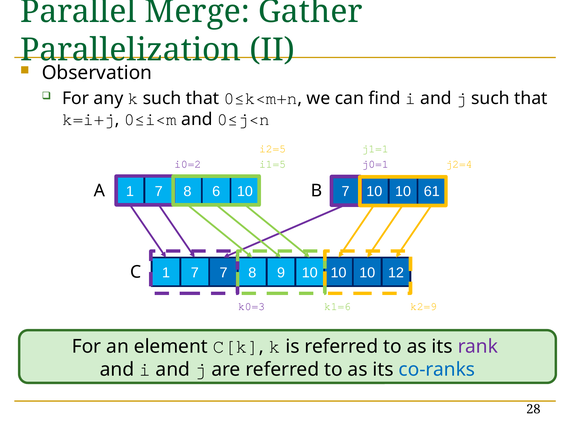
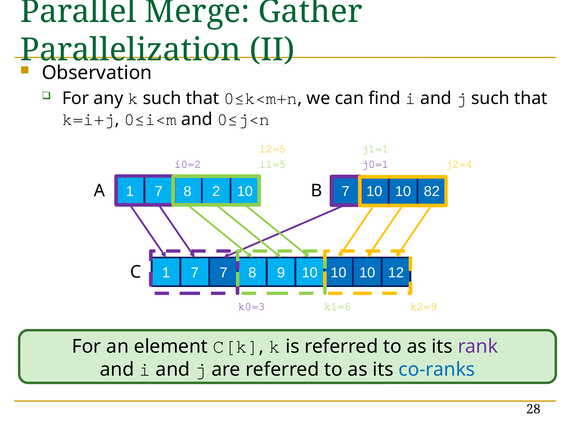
6: 6 -> 2 (216, 191)
61: 61 -> 82 (432, 191)
